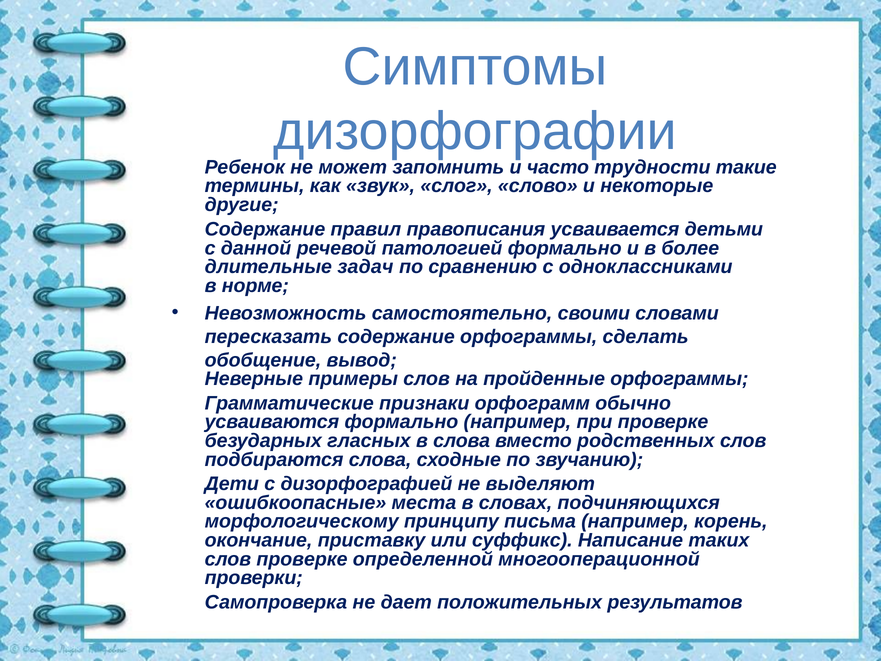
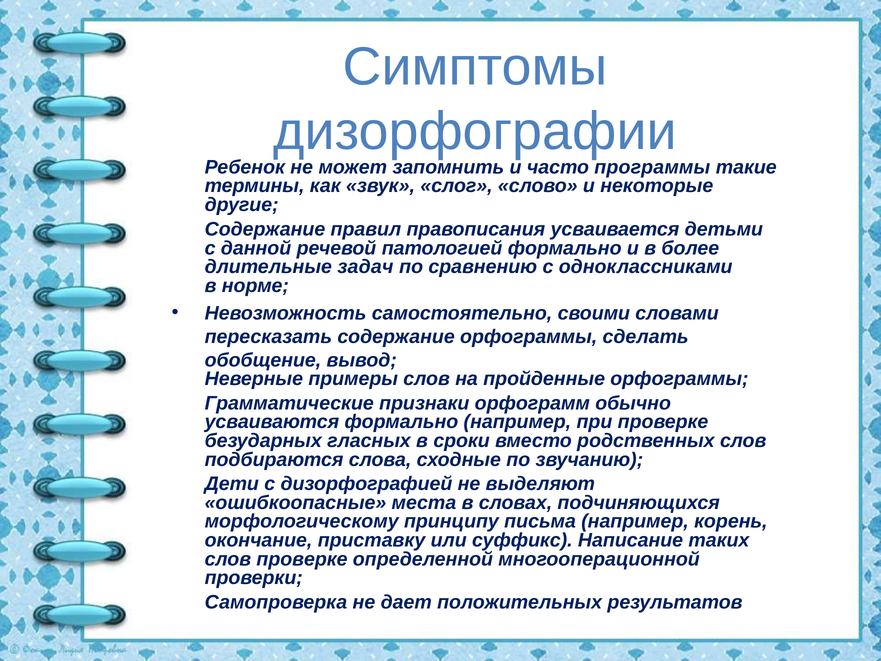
трудности: трудности -> программы (652, 167)
в слова: слова -> сроки (462, 441)
